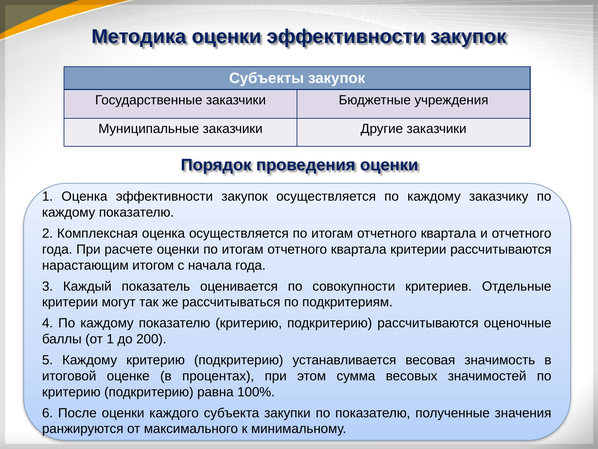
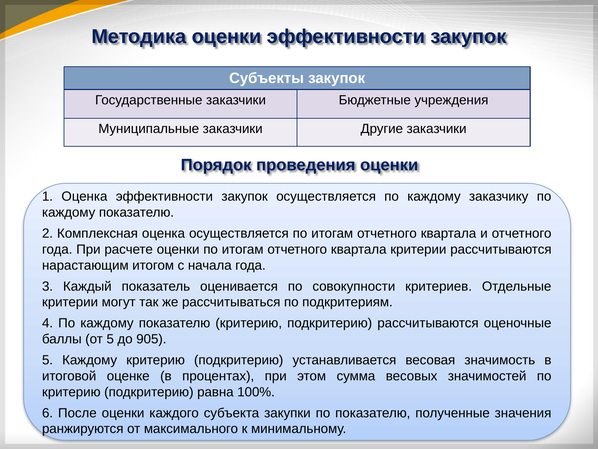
от 1: 1 -> 5 (110, 339)
200: 200 -> 905 (151, 339)
